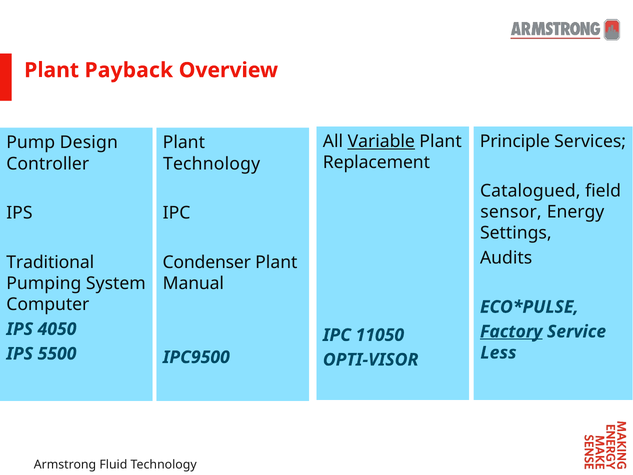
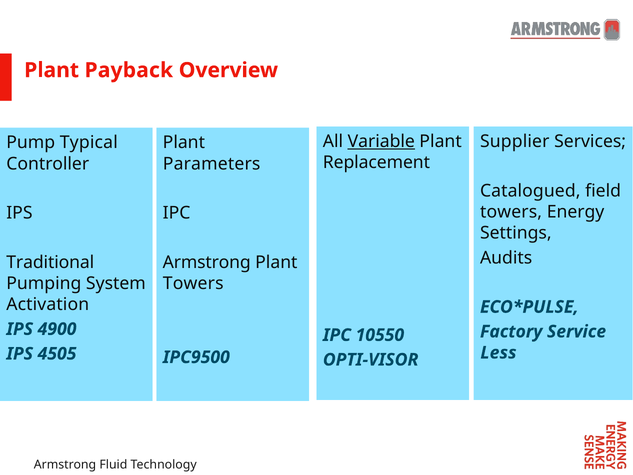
Principle: Principle -> Supplier (515, 141)
Design: Design -> Typical (89, 143)
Technology: Technology -> Parameters (212, 164)
sensor: sensor -> towers (511, 212)
Condenser: Condenser -> Armstrong (207, 262)
Manual: Manual -> Towers (193, 283)
Computer: Computer -> Activation (48, 304)
4050: 4050 -> 4900 (57, 329)
Factory underline: present -> none (511, 331)
11050: 11050 -> 10550 (380, 335)
5500: 5500 -> 4505 (57, 354)
